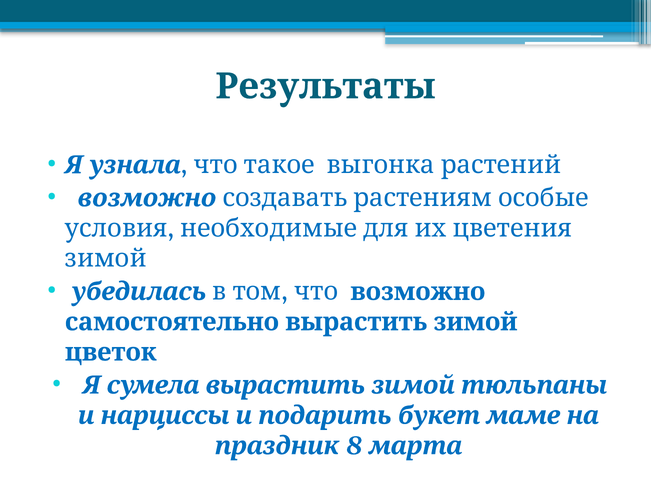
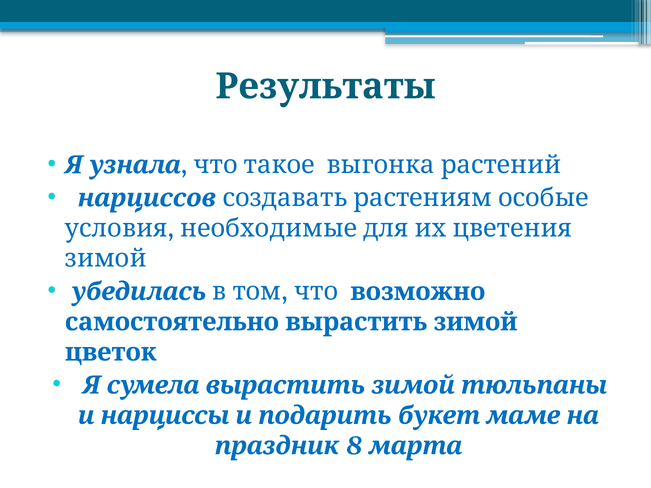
возможно: возможно -> нарциссов (147, 198)
